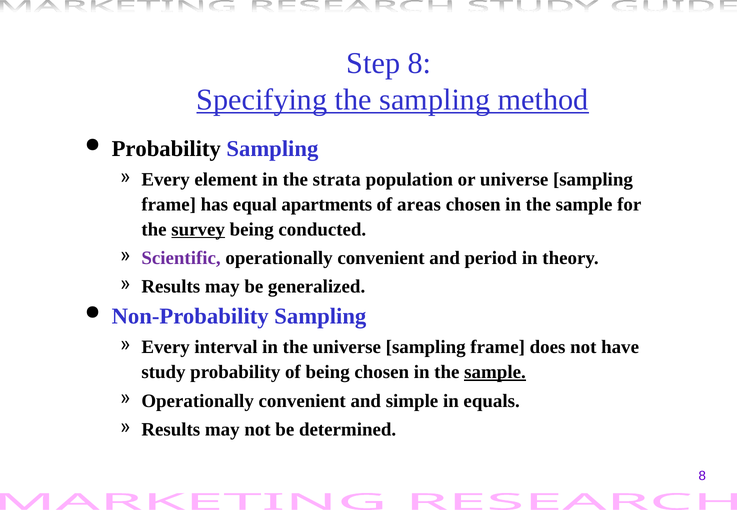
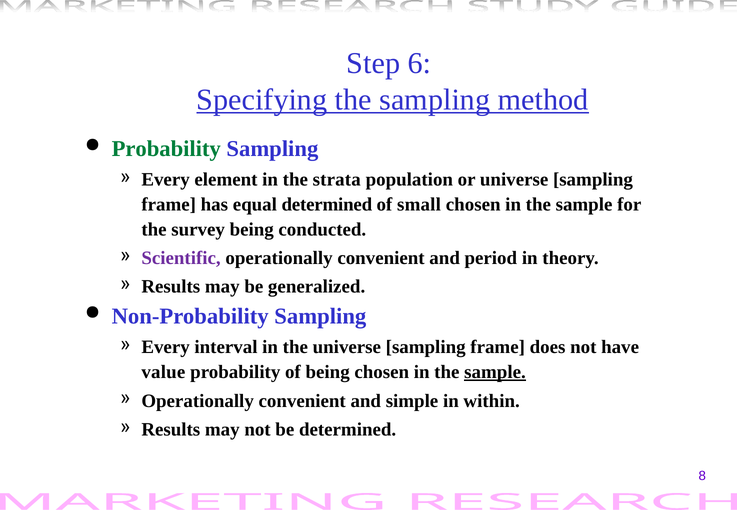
Step 8: 8 -> 6 (419, 63)
Probability colour: black -> green (166, 149)
equal apartments: apartments -> determined (327, 205)
areas: areas -> small (419, 205)
survey underline: present -> none (198, 230)
study: study -> value (163, 372)
equals: equals -> within (492, 401)
